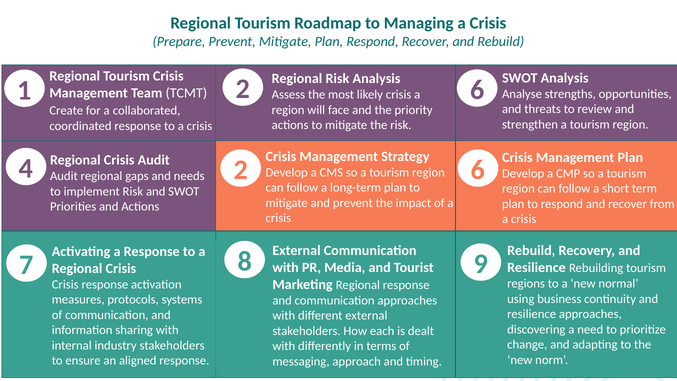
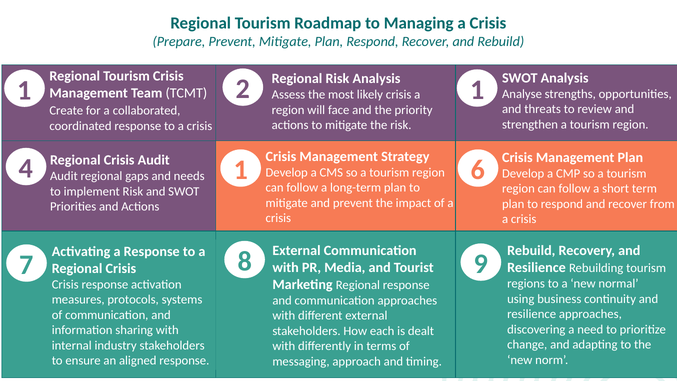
6: 6 -> 1 (477, 90)
4 2: 2 -> 1 (241, 170)
